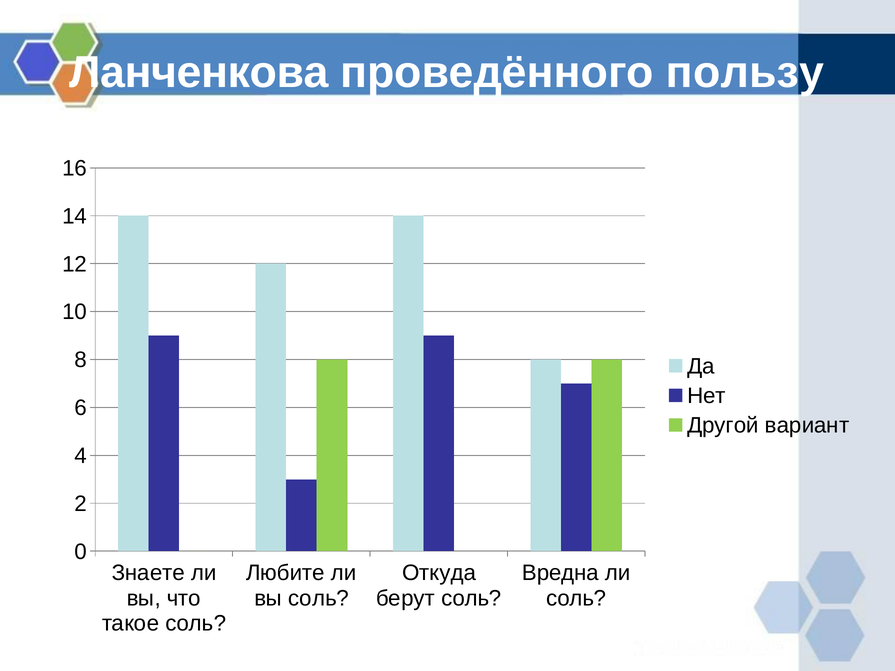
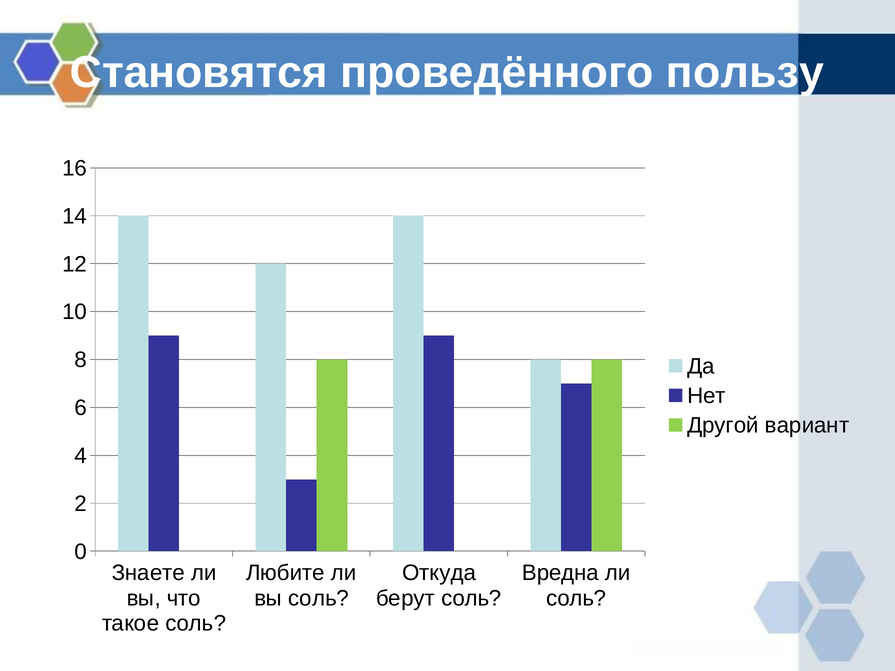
Ланченкова: Ланченкова -> Становятся (199, 72)
